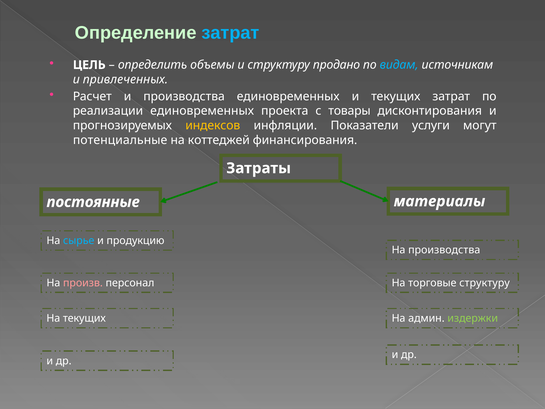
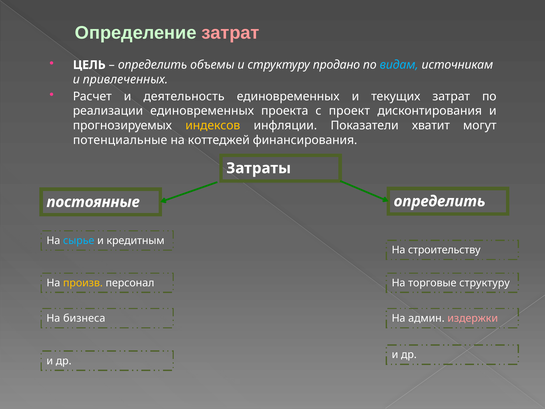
затрат colour: light blue -> pink (231, 33)
и производства: производства -> деятельность (184, 96)
товары: товары -> проект (349, 111)
услуги: услуги -> хватит (431, 125)
материалы: материалы -> определить (440, 201)
продукцию: продукцию -> кредитным (136, 241)
На производства: производства -> строительству (444, 250)
произв colour: pink -> yellow (83, 283)
На текущих: текущих -> бизнеса (84, 318)
издержки colour: light green -> pink (473, 318)
